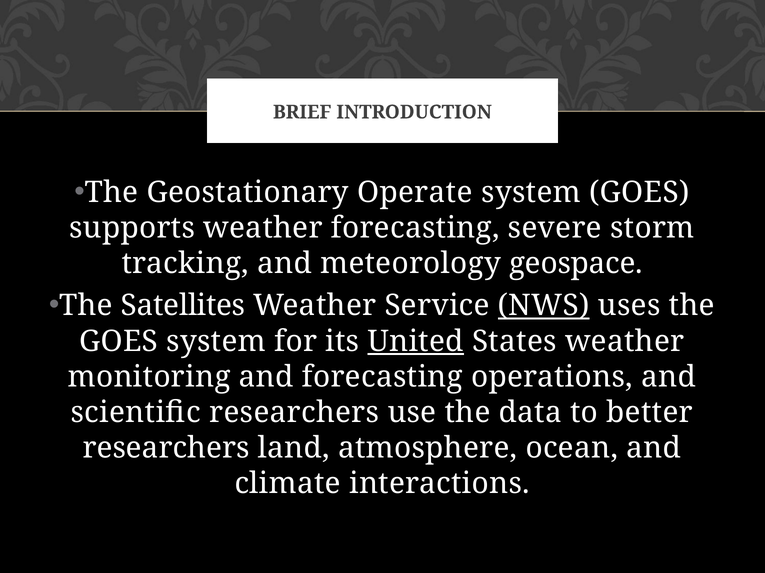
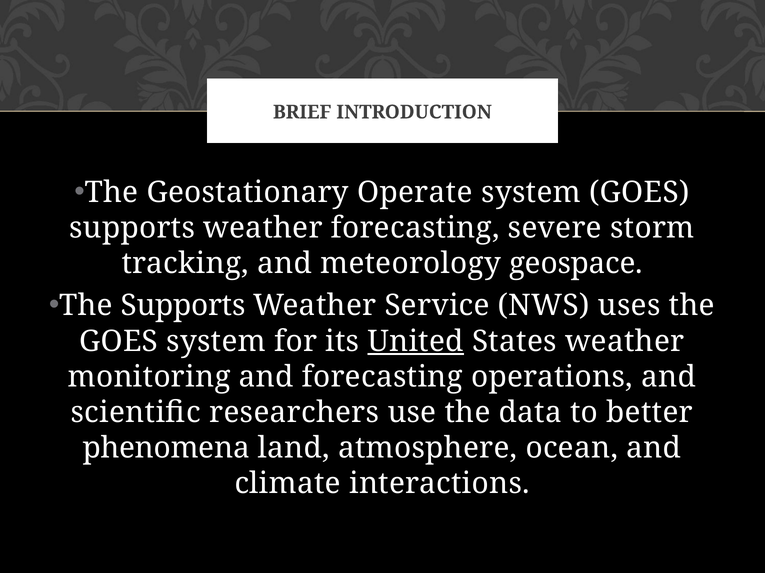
The Satellites: Satellites -> Supports (183, 306)
NWS underline: present -> none (544, 306)
researchers: researchers -> phenomena (166, 449)
